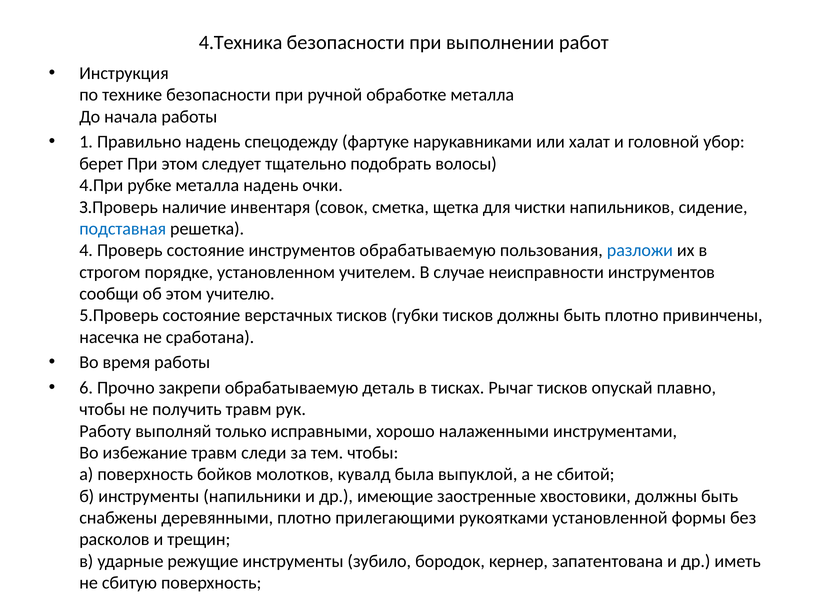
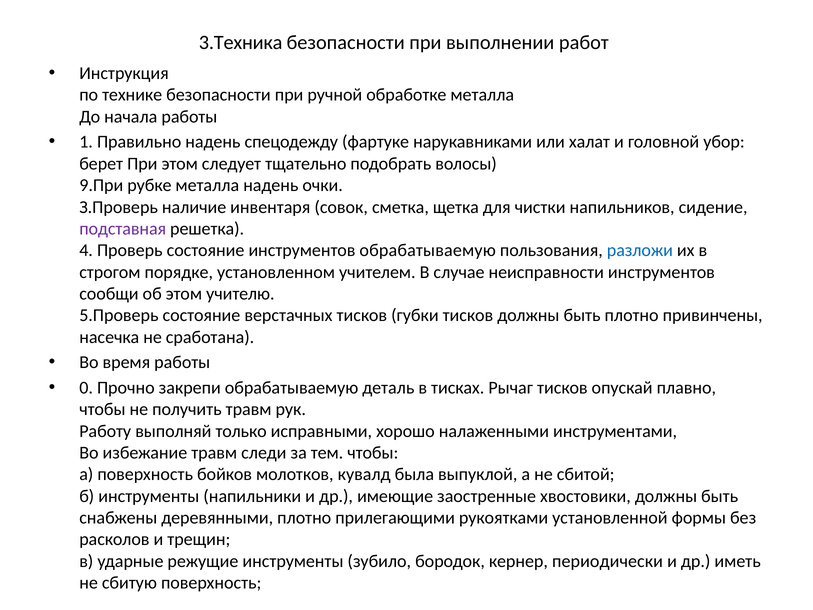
4.Техника: 4.Техника -> 3.Техника (241, 43)
4.При: 4.При -> 9.При (101, 185)
подставная colour: blue -> purple (123, 229)
6: 6 -> 0 (86, 388)
запатентована: запатентована -> периодически (608, 561)
